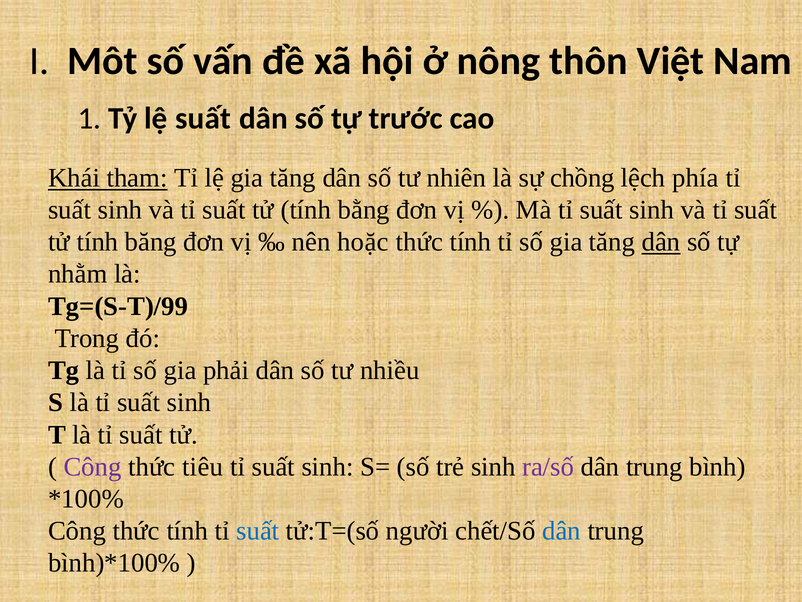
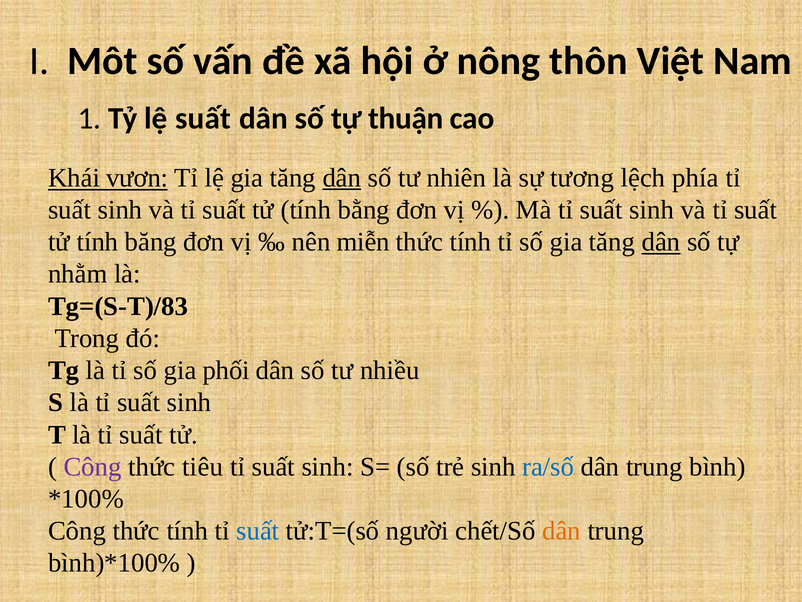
trước: trước -> thuận (406, 118)
tham: tham -> vươn (137, 178)
dân underline: none -> present (342, 178)
chồng: chồng -> tương (582, 178)
hoặc: hoặc -> miễn (363, 242)
Tg=(S-T)/99: Tg=(S-T)/99 -> Tg=(S-T)/83 (118, 306)
phải: phải -> phối (226, 370)
ra/số colour: purple -> blue (548, 466)
dân colour: blue -> orange (562, 531)
